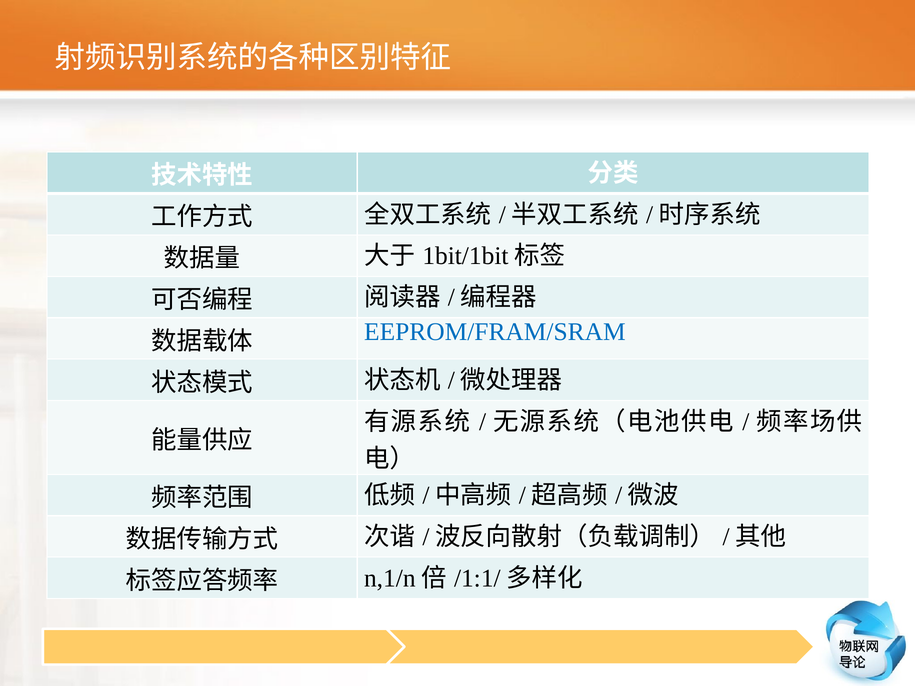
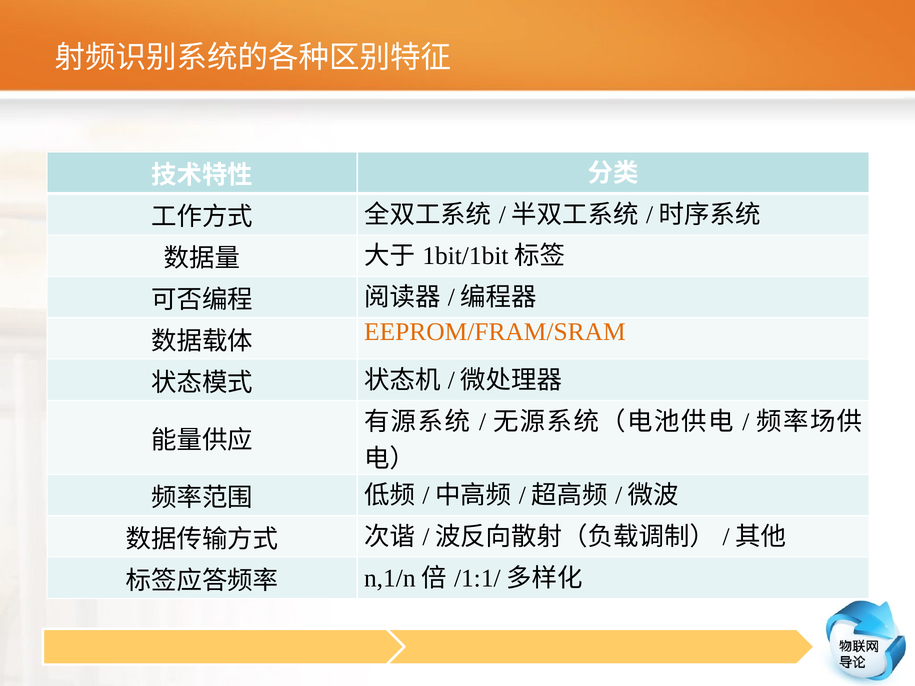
EEPROM/FRAM/SRAM colour: blue -> orange (495, 332)
